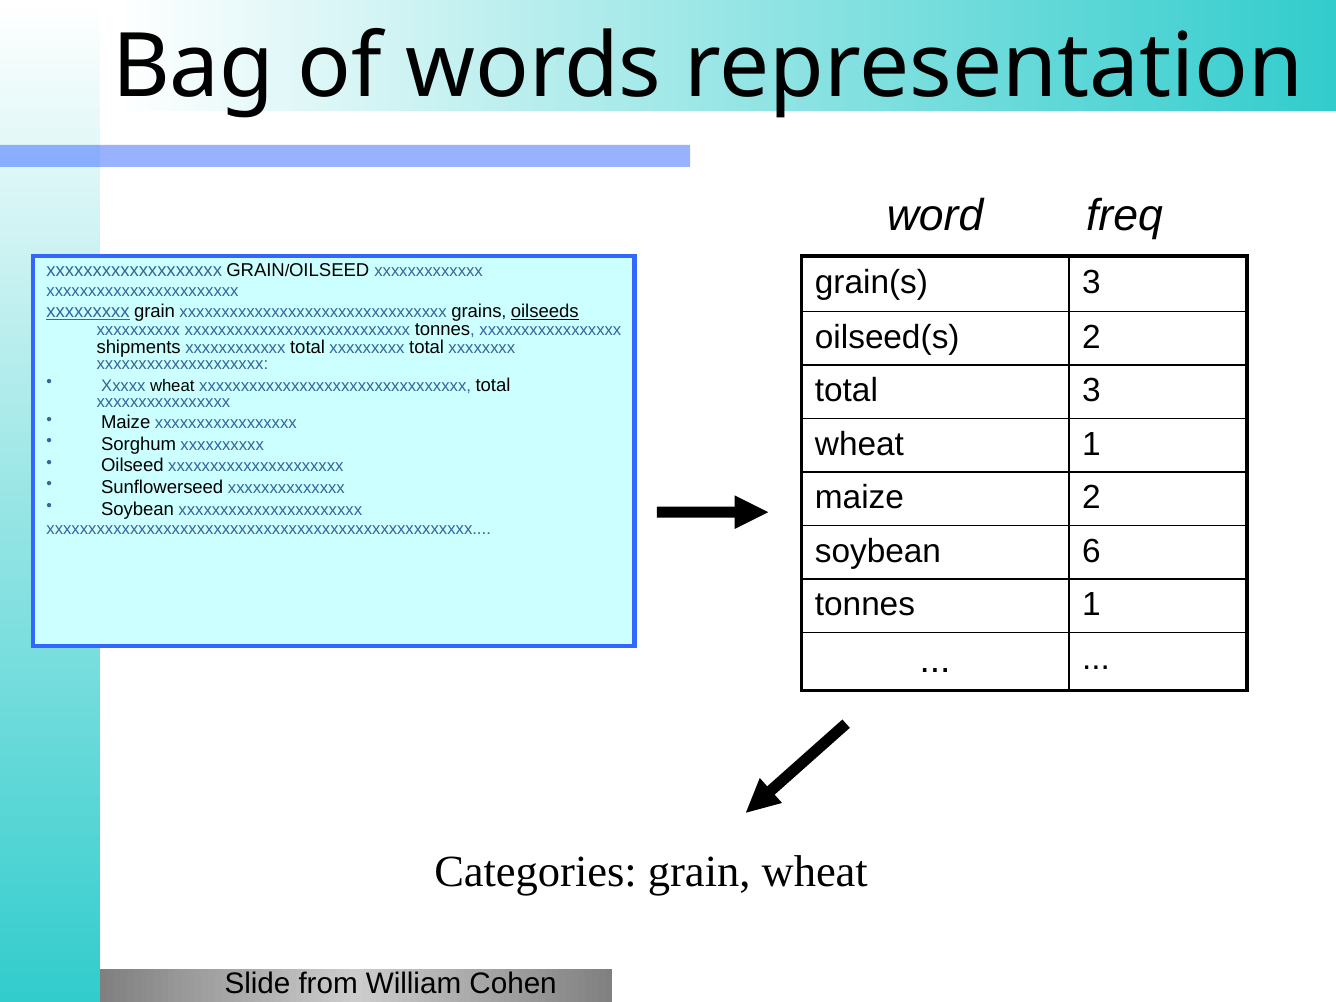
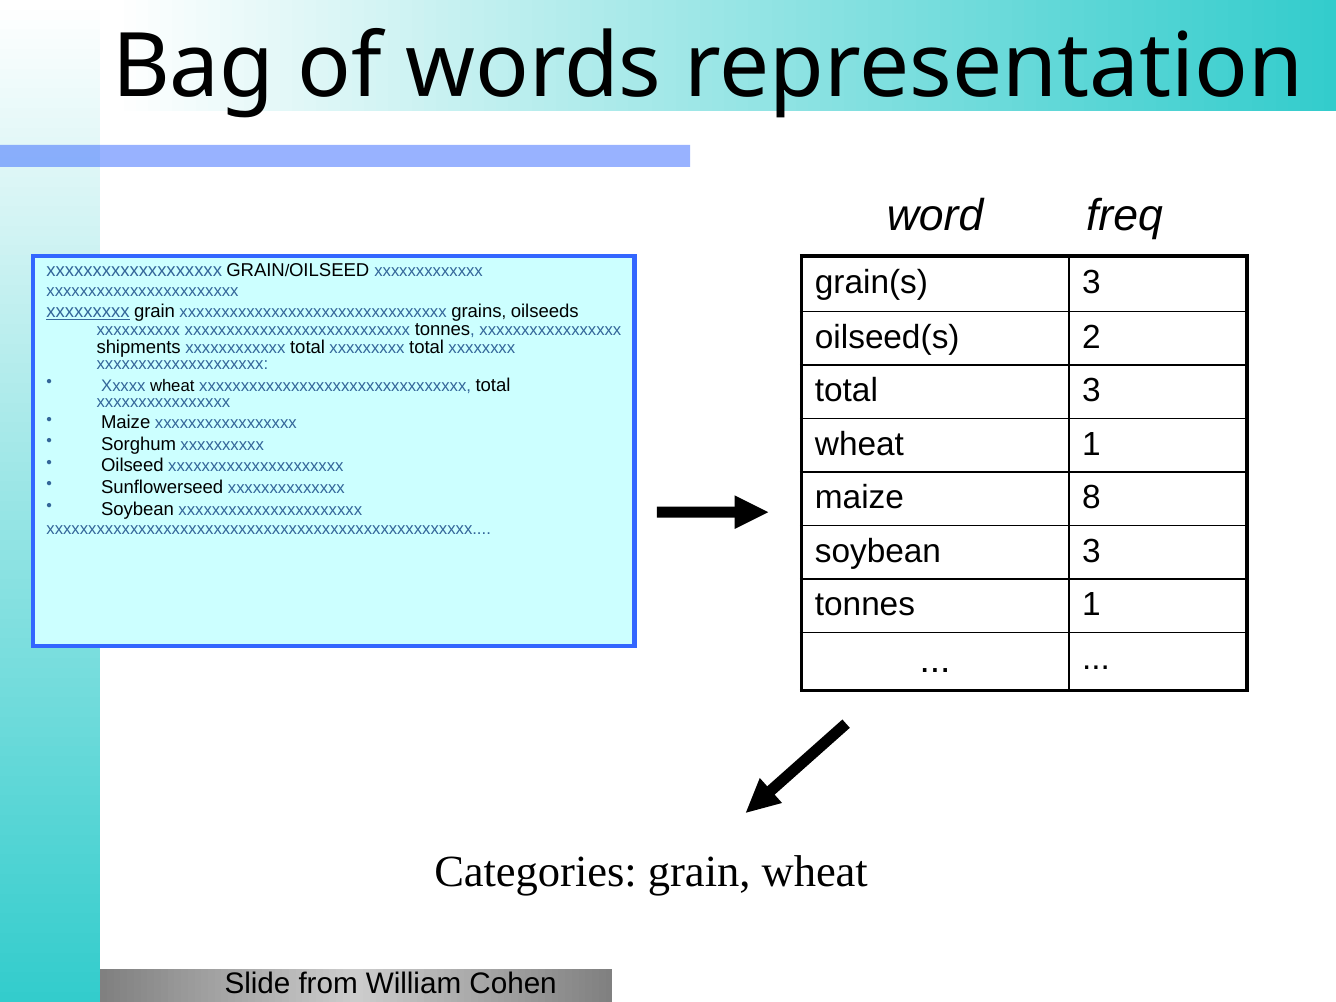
oilseeds underline: present -> none (545, 312)
maize 2: 2 -> 8 (1091, 498)
soybean 6: 6 -> 3 (1091, 551)
